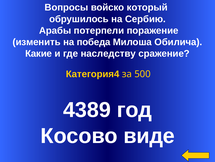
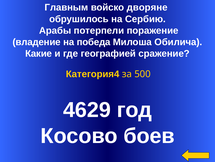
Вопросы: Вопросы -> Главным (66, 7)
который: который -> дворяне (147, 7)
изменить: изменить -> владение (37, 42)
наследству: наследству -> географией (108, 53)
4389: 4389 -> 4629 (87, 110)
виде: виде -> боев (149, 135)
